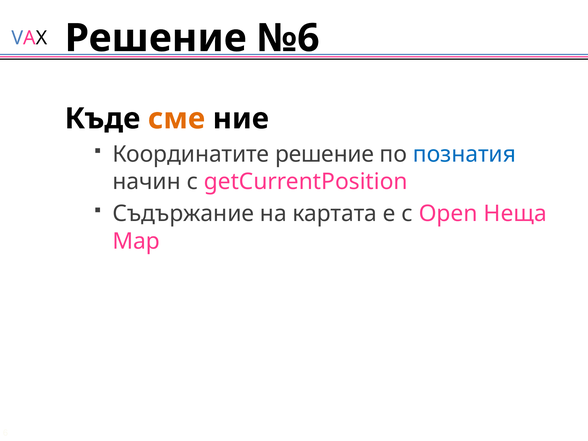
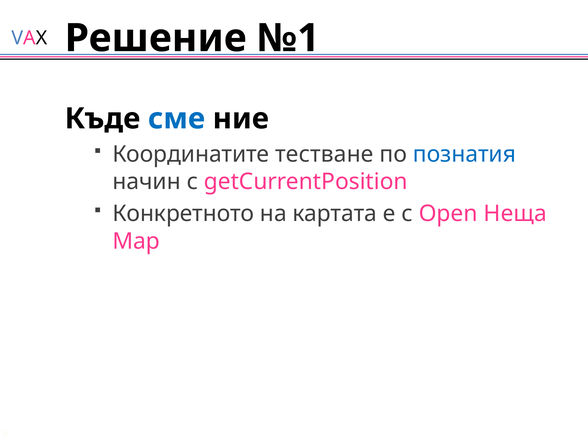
№6: №6 -> №1 (288, 38)
сме colour: orange -> blue (176, 119)
Координатите решение: решение -> тестване (324, 154)
Съдържание: Съдържание -> Конкретното (183, 214)
